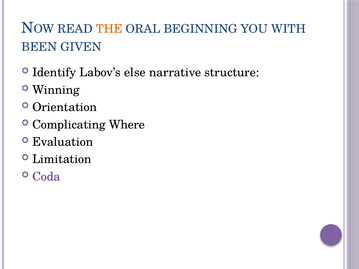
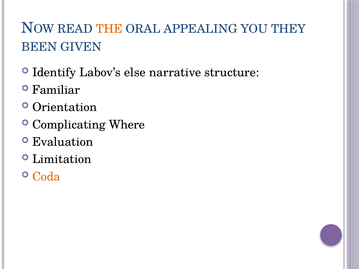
BEGINNING: BEGINNING -> APPEALING (200, 29)
WITH: WITH -> THEY (288, 29)
Winning: Winning -> Familiar (56, 90)
Coda colour: purple -> orange (46, 177)
